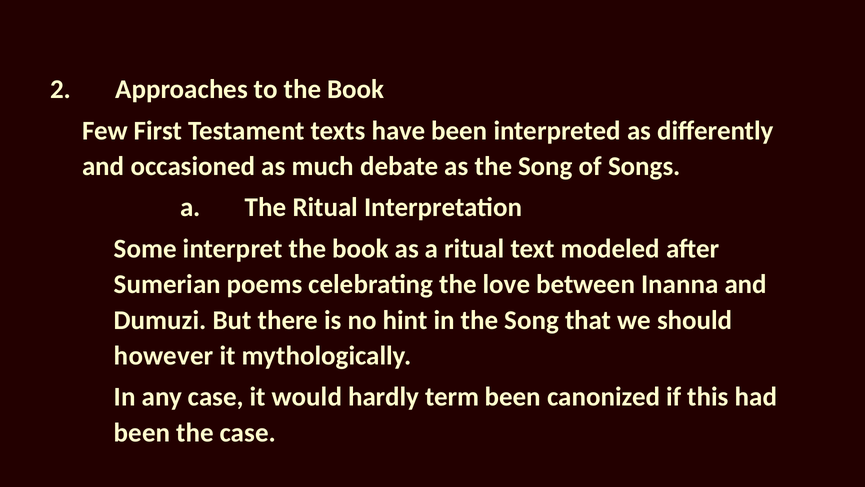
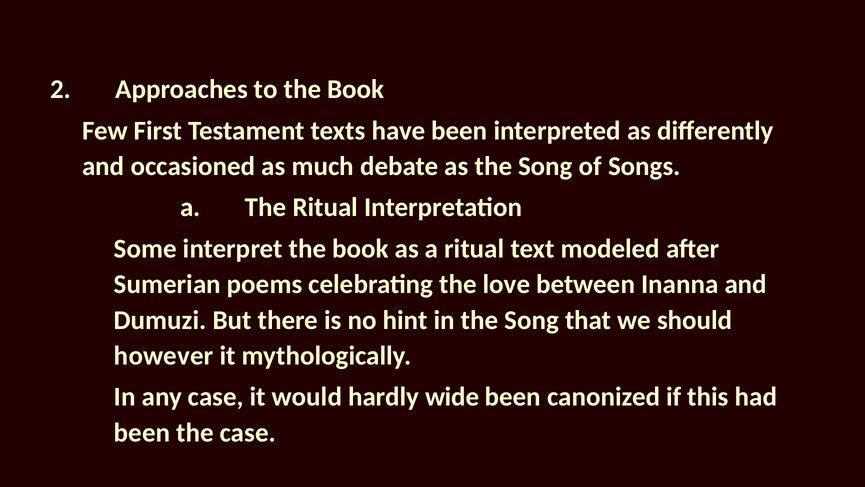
term: term -> wide (452, 397)
